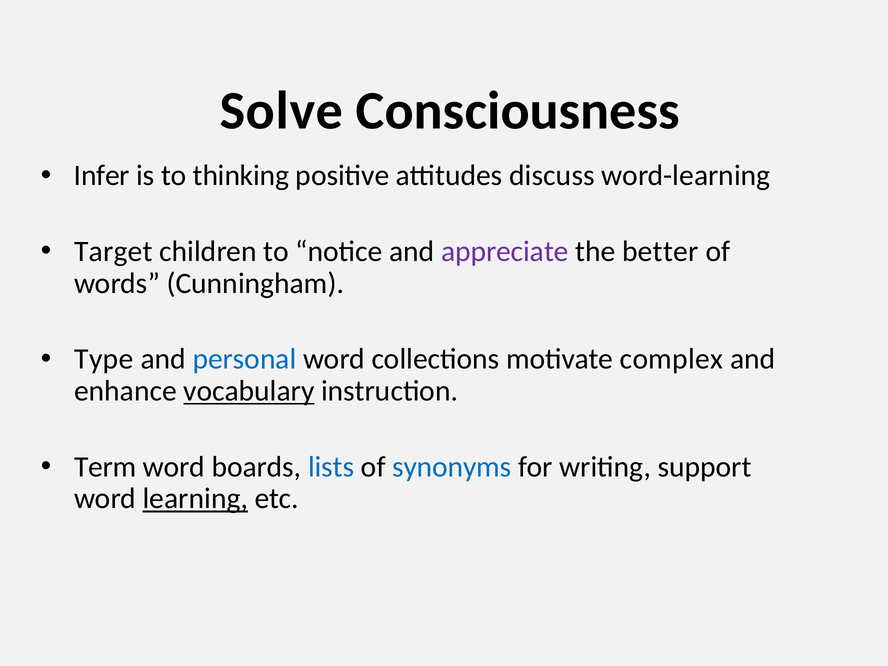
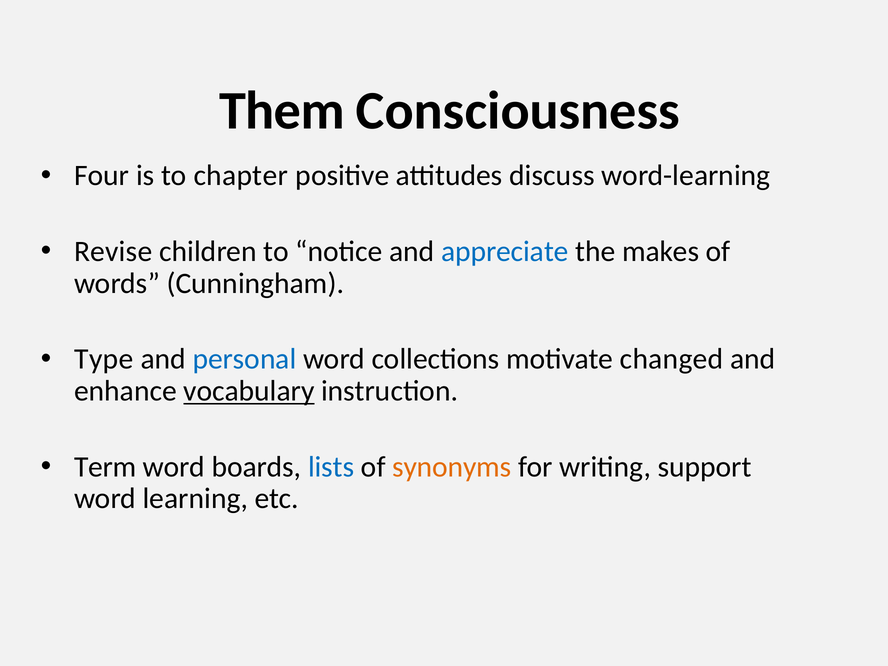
Solve: Solve -> Them (282, 111)
Infer: Infer -> Four (102, 176)
thinking: thinking -> chapter (241, 176)
Target: Target -> Revise (113, 251)
appreciate colour: purple -> blue (505, 251)
better: better -> makes (661, 251)
complex: complex -> changed (671, 359)
synonyms colour: blue -> orange (452, 467)
learning underline: present -> none (195, 499)
